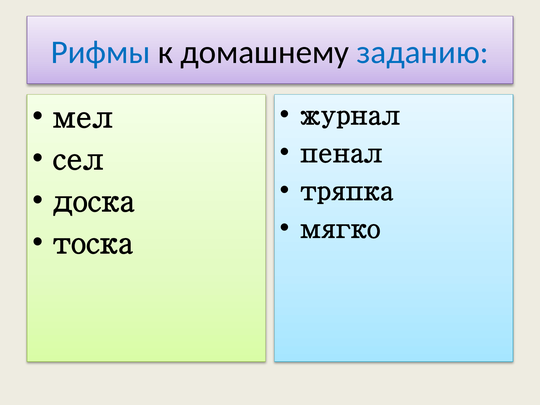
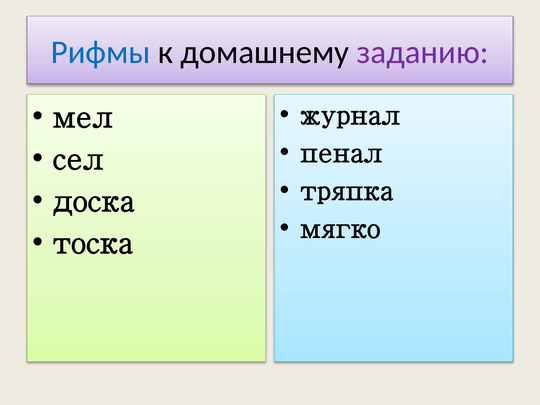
заданию colour: blue -> purple (423, 52)
